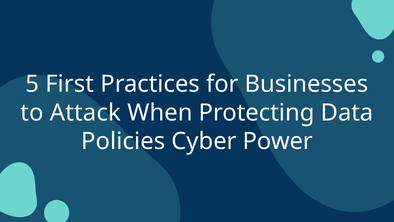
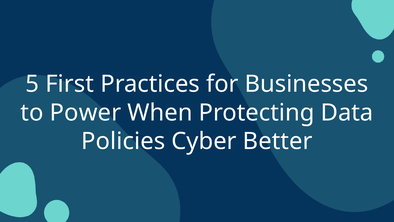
Attack: Attack -> Power (85, 112)
Power: Power -> Better (278, 141)
